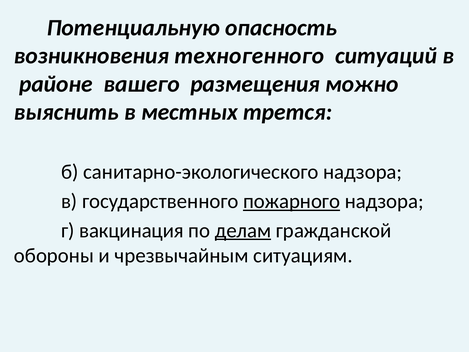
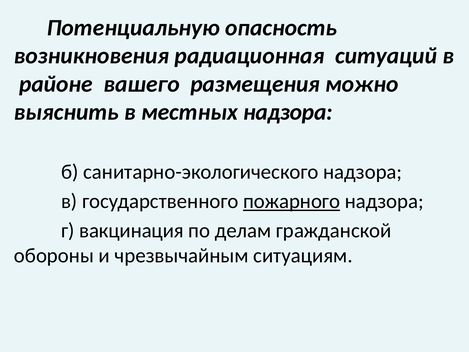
техногенного: техногенного -> радиационная (250, 56)
местных трется: трется -> надзора (288, 112)
делам underline: present -> none (243, 230)
